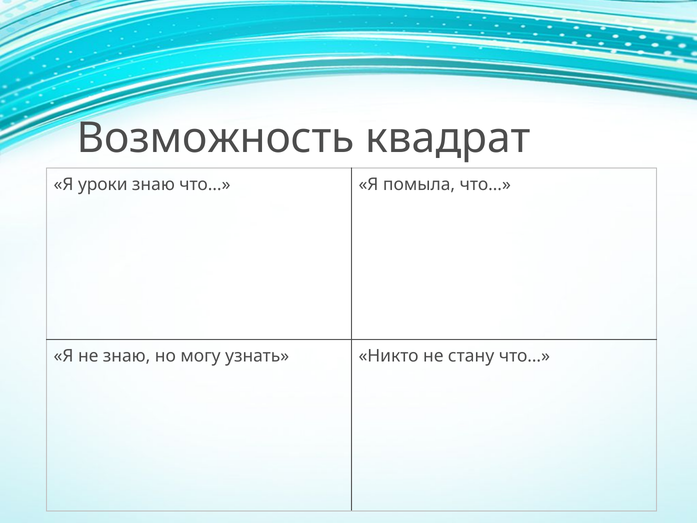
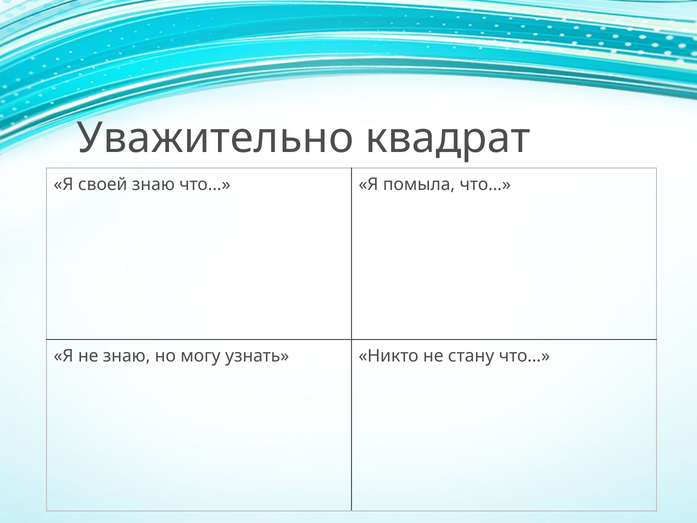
Возможность: Возможность -> Уважительно (215, 138)
уроки: уроки -> своей (103, 184)
